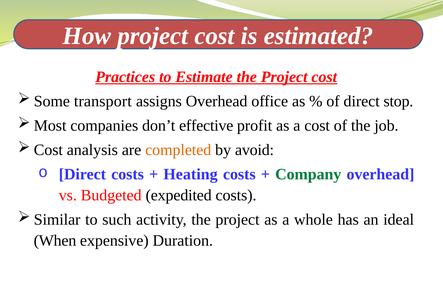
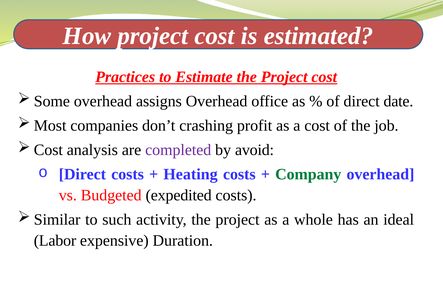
transport: transport -> overhead (103, 101)
stop: stop -> date (398, 101)
effective: effective -> crashing (206, 126)
completed colour: orange -> purple (178, 150)
When: When -> Labor (55, 241)
